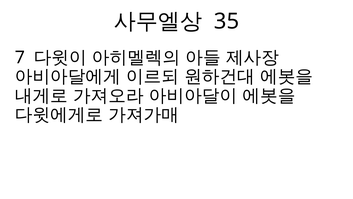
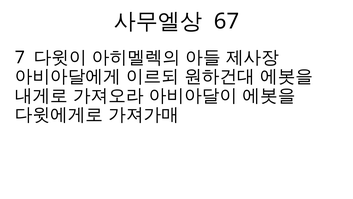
35: 35 -> 67 (227, 21)
